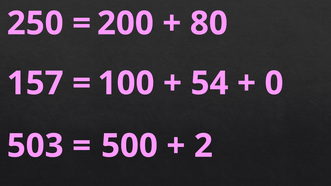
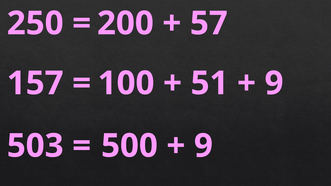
80: 80 -> 57 (209, 23)
54: 54 -> 51 (210, 83)
0: 0 -> 9 (274, 83)
2: 2 -> 9 (203, 146)
